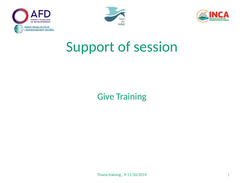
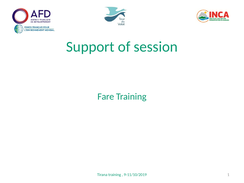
Give: Give -> Fare (106, 97)
